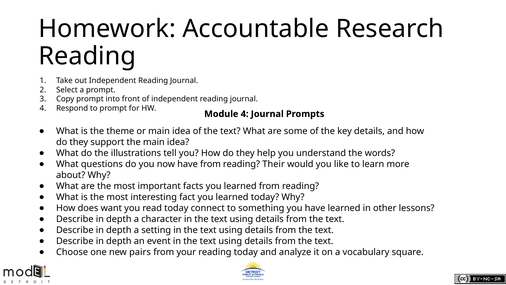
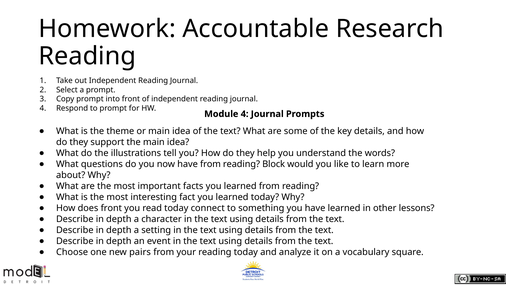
Their: Their -> Block (274, 164)
does want: want -> front (111, 208)
